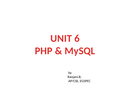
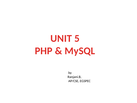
6: 6 -> 5 (77, 38)
